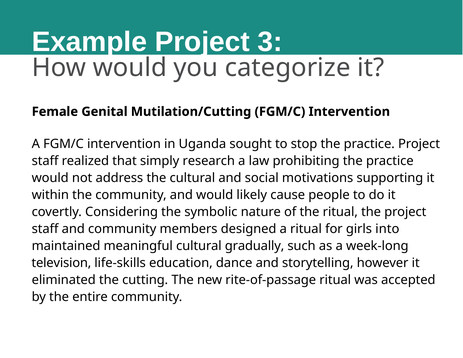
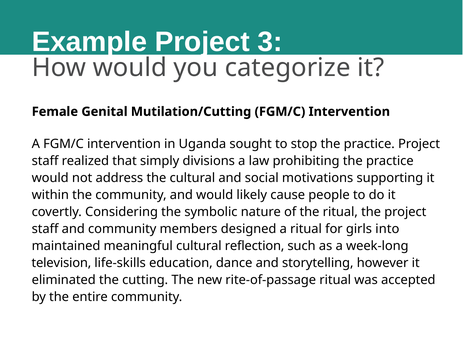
research: research -> divisions (209, 161)
gradually: gradually -> reflection (255, 246)
